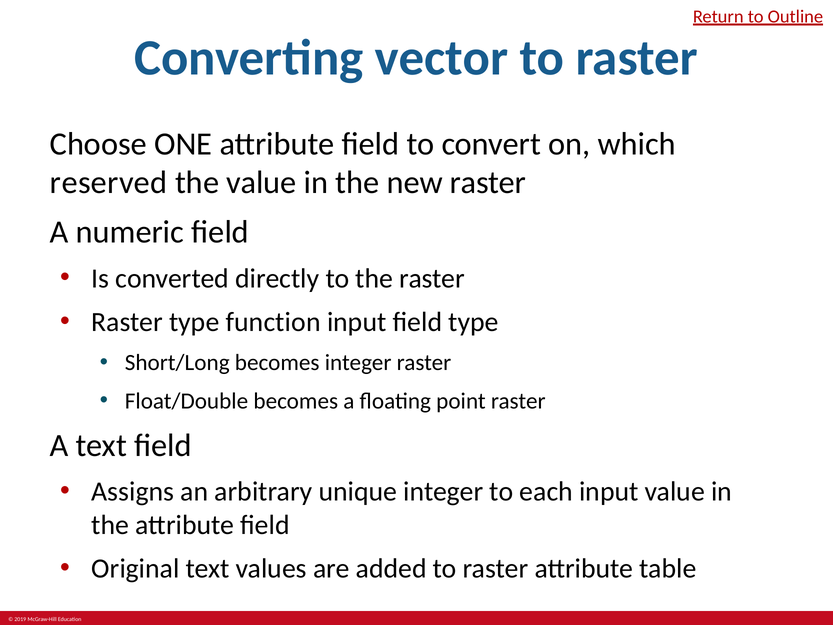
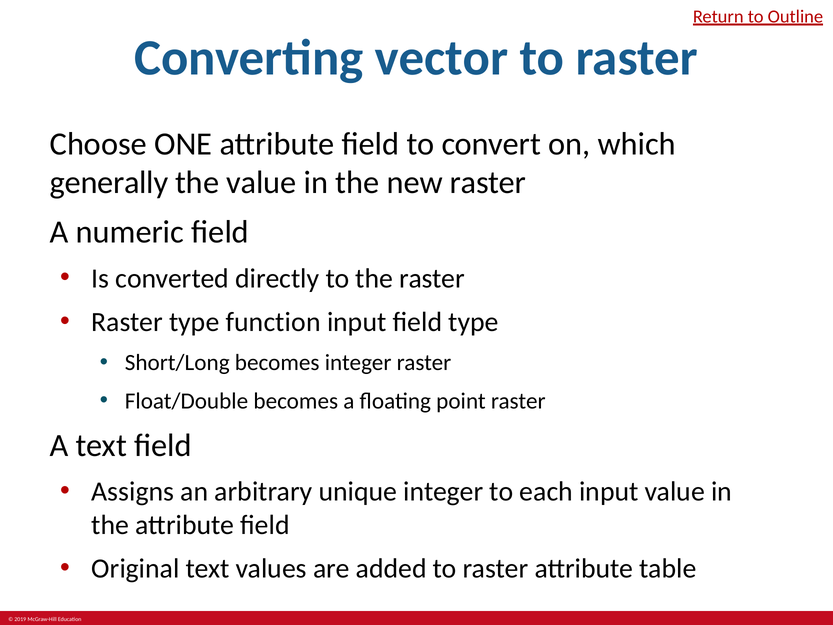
reserved: reserved -> generally (109, 183)
